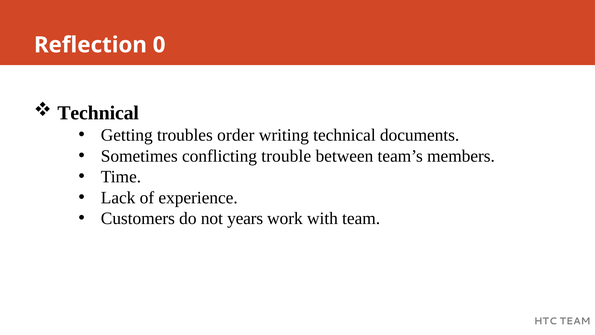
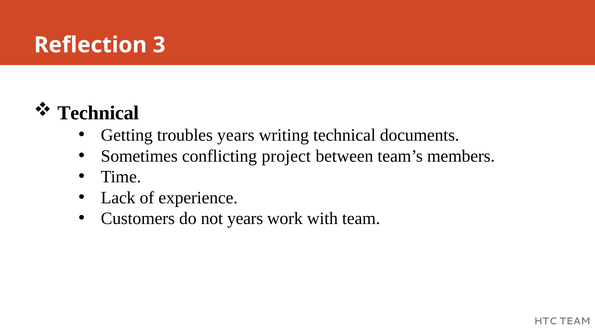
0: 0 -> 3 (159, 45)
troubles order: order -> years (236, 135)
trouble: trouble -> project (286, 156)
